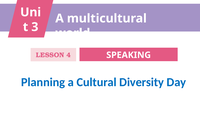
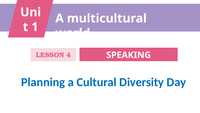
3: 3 -> 1 (35, 27)
